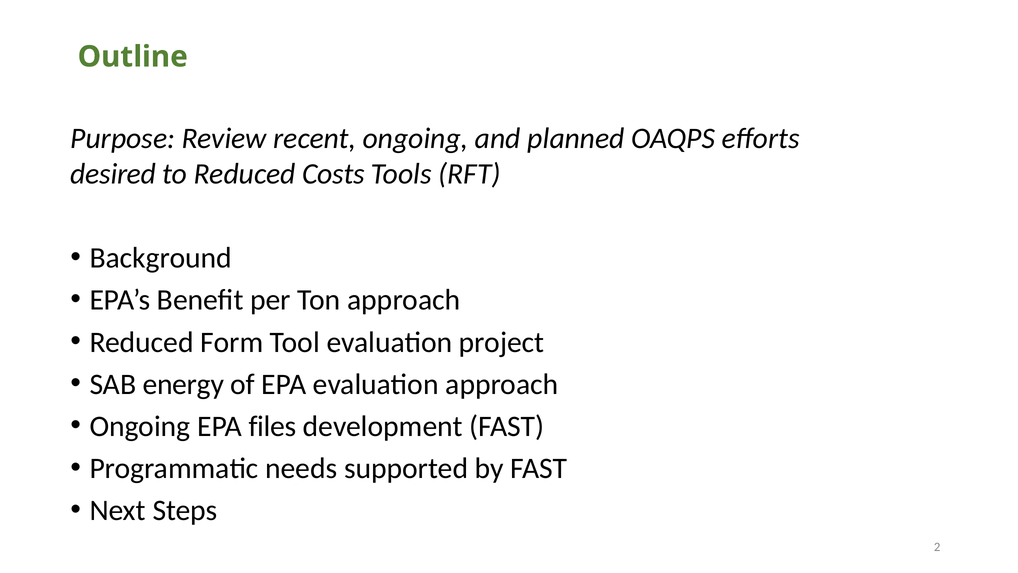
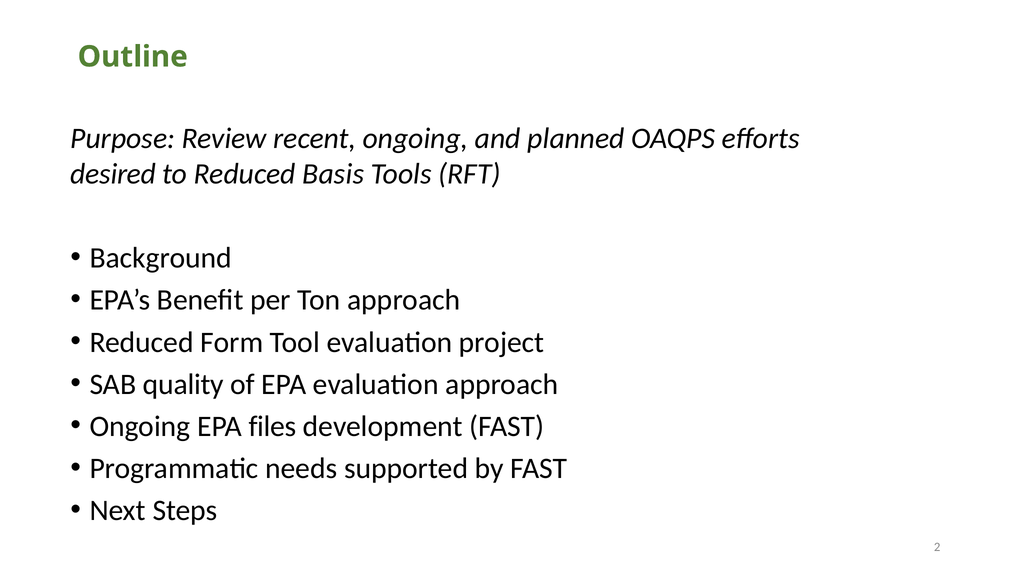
Costs: Costs -> Basis (333, 174)
energy: energy -> quality (183, 384)
